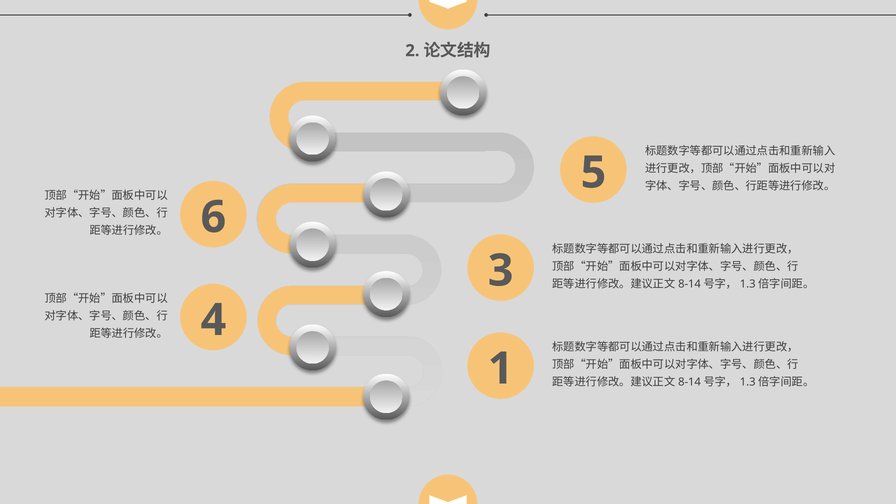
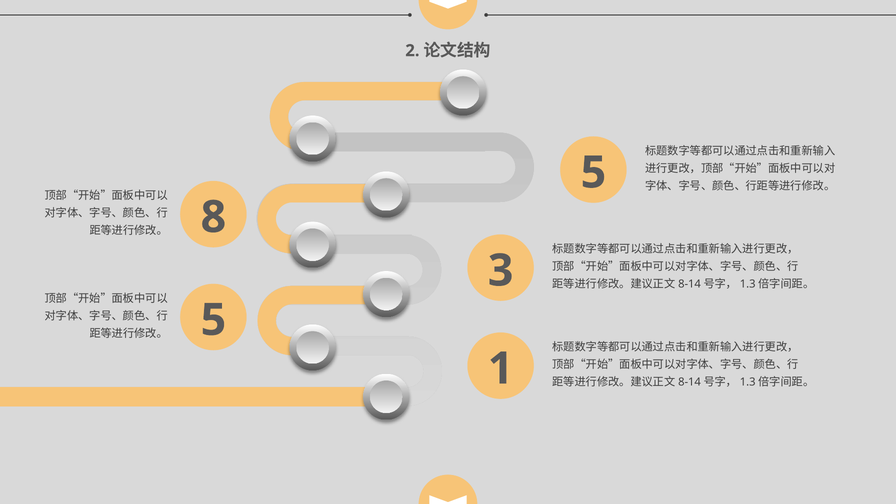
6: 6 -> 8 (213, 217)
4: 4 -> 5 (213, 320)
